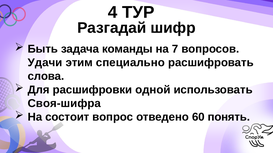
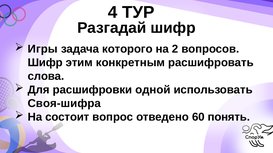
Быть: Быть -> Игры (43, 49)
команды: команды -> которого (127, 49)
7: 7 -> 2 (175, 49)
Удачи: Удачи -> Шифр (45, 63)
специально: специально -> конкретным (130, 63)
